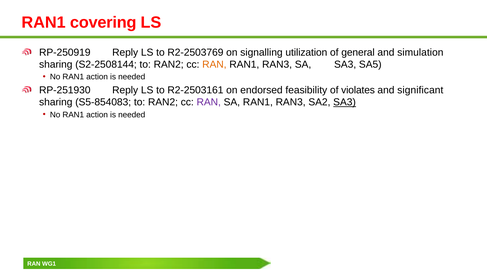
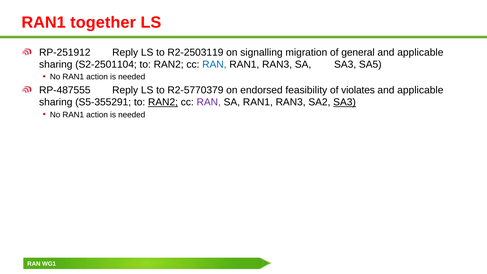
covering: covering -> together (103, 22)
RP-250919: RP-250919 -> RP-251912 (65, 52)
R2-2503769: R2-2503769 -> R2-2503119 (195, 52)
utilization: utilization -> migration (306, 52)
simulation: simulation -> applicable (420, 52)
S2-2508144: S2-2508144 -> S2-2501104 (106, 65)
RAN colour: orange -> blue (214, 65)
RP-251930: RP-251930 -> RP-487555 (65, 90)
R2-2503161: R2-2503161 -> R2-5770379 (195, 90)
significant: significant -> applicable (420, 90)
S5-854083: S5-854083 -> S5-355291 (103, 102)
RAN2 underline: none -> present (163, 102)
